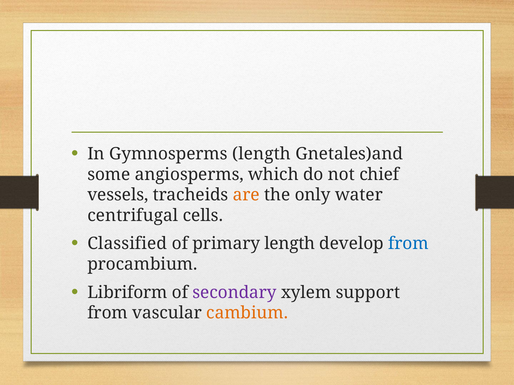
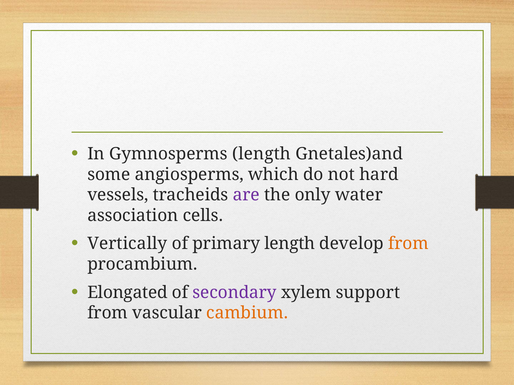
chief: chief -> hard (379, 175)
are colour: orange -> purple (246, 195)
centrifugal: centrifugal -> association (133, 216)
Classified: Classified -> Vertically (127, 244)
from colour: blue -> orange (408, 244)
Libriform: Libriform -> Elongated (127, 293)
